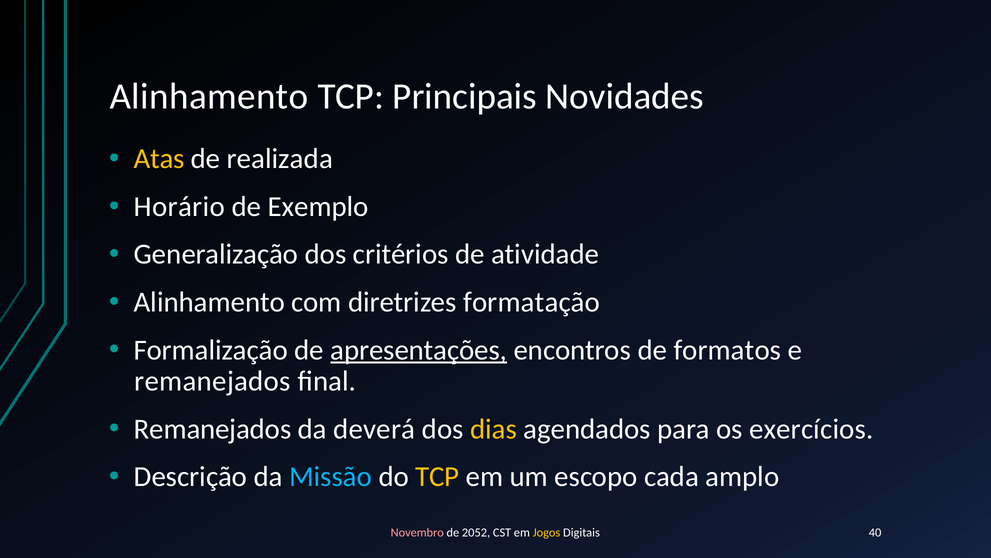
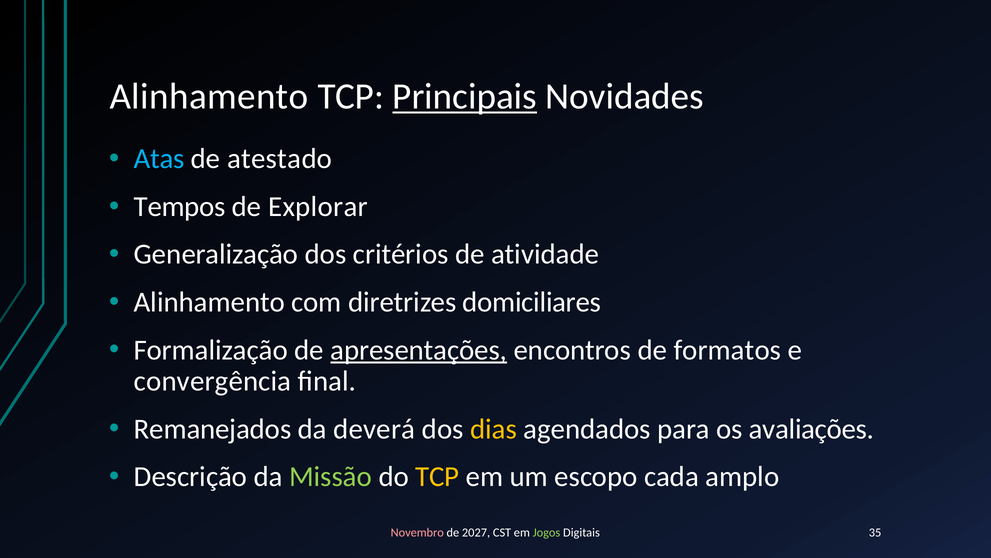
Principais underline: none -> present (465, 97)
Atas colour: yellow -> light blue (159, 159)
realizada: realizada -> atestado (280, 159)
Horário: Horário -> Tempos (180, 206)
Exemplo: Exemplo -> Explorar (318, 206)
formatação: formatação -> domiciliares (532, 302)
remanejados: remanejados -> convergência (213, 381)
exercícios: exercícios -> avaliações (812, 429)
Missão colour: light blue -> light green (331, 476)
2052: 2052 -> 2027 (476, 532)
Jogos colour: yellow -> light green (547, 532)
40: 40 -> 35 (875, 532)
